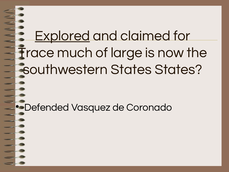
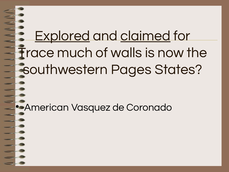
claimed underline: none -> present (145, 36)
large: large -> walls (126, 52)
southwestern States: States -> Pages (131, 69)
Defended: Defended -> American (47, 107)
